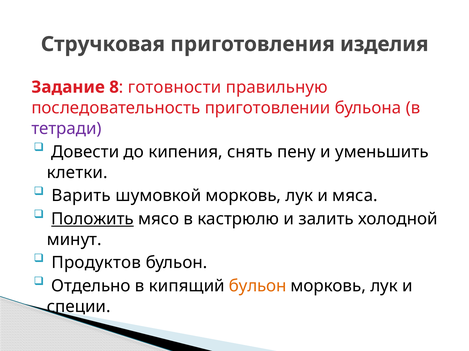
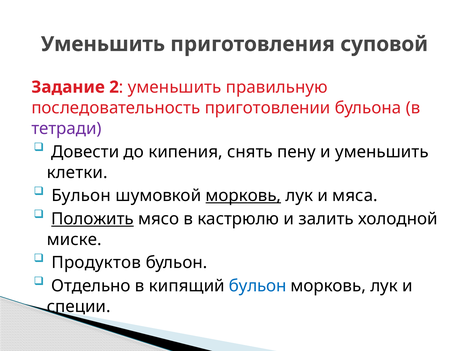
Стручковая: Стручковая -> Уменьшить (103, 44)
изделия: изделия -> суповой (384, 44)
8: 8 -> 2 (114, 87)
готовности: готовности -> уменьшить (175, 87)
Варить: Варить -> Бульон (81, 196)
морковь underline: none -> present (243, 196)
минут: минут -> миске (74, 240)
бульон colour: orange -> blue (258, 286)
